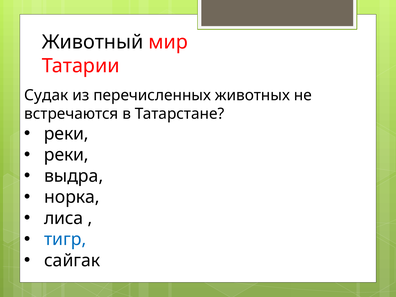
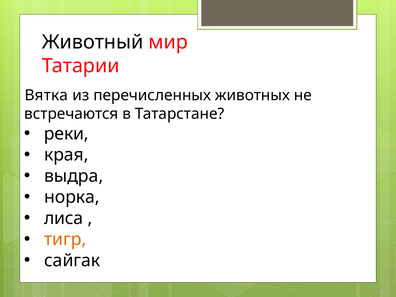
Судак: Судак -> Вятка (46, 95)
реки: реки -> края (66, 155)
тигр colour: blue -> orange (65, 239)
